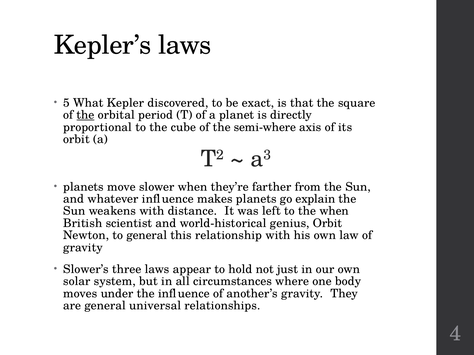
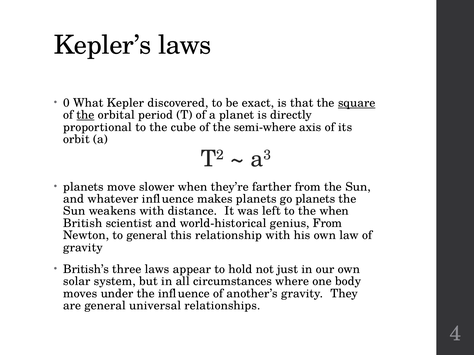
5: 5 -> 0 (67, 103)
square underline: none -> present (357, 103)
go explain: explain -> planets (315, 199)
genius Orbit: Orbit -> From (328, 224)
Slower’s: Slower’s -> British’s (86, 270)
